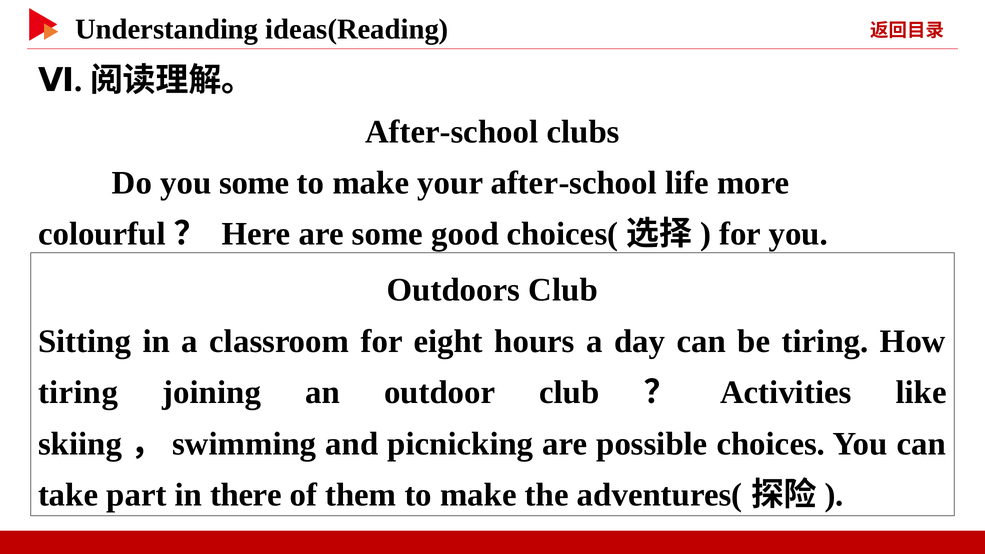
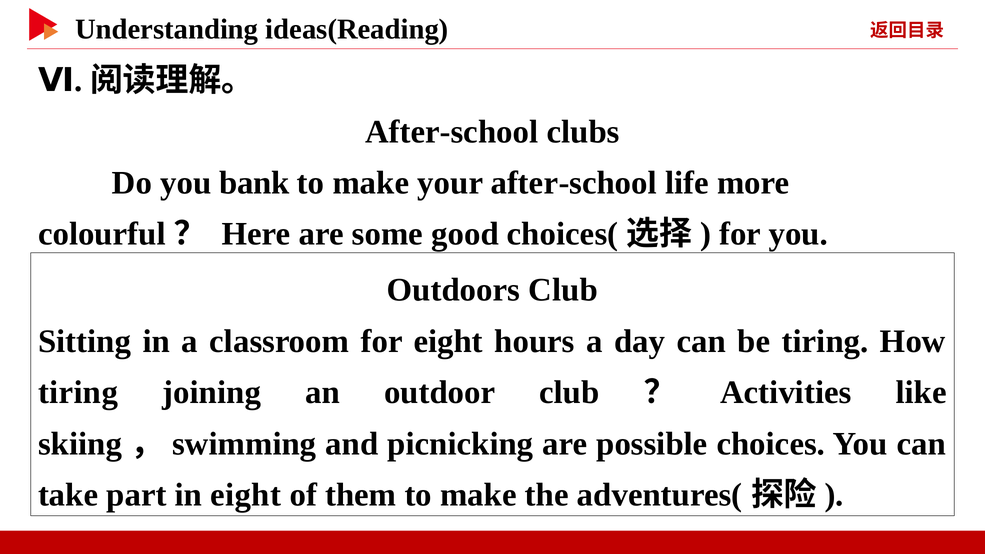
you some: some -> bank (254, 183)
in there: there -> eight (246, 495)
